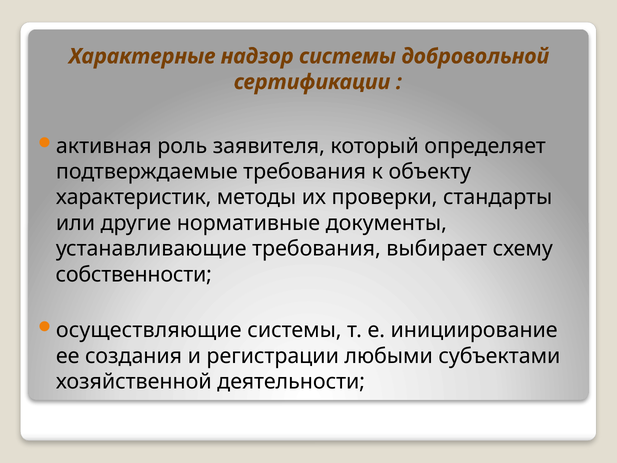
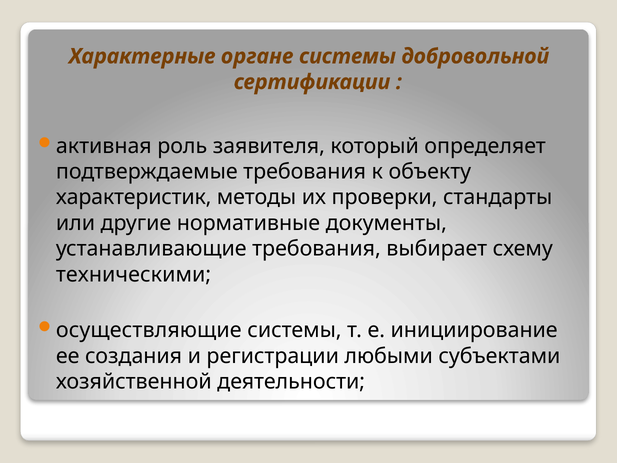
надзор: надзор -> органе (257, 56)
собственности: собственности -> техническими (134, 274)
